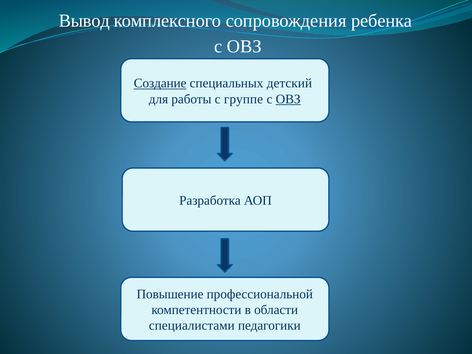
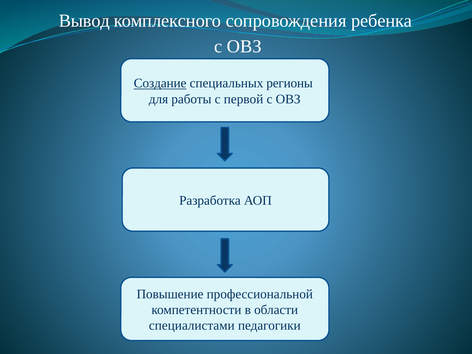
детский: детский -> регионы (290, 83)
группе: группе -> первой (244, 99)
ОВЗ underline: present -> none (288, 99)
